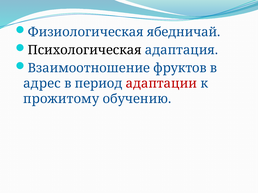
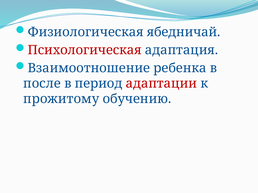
Психологическая colour: black -> red (85, 50)
фруктов: фруктов -> ребенка (180, 68)
адрес: адрес -> после (42, 84)
